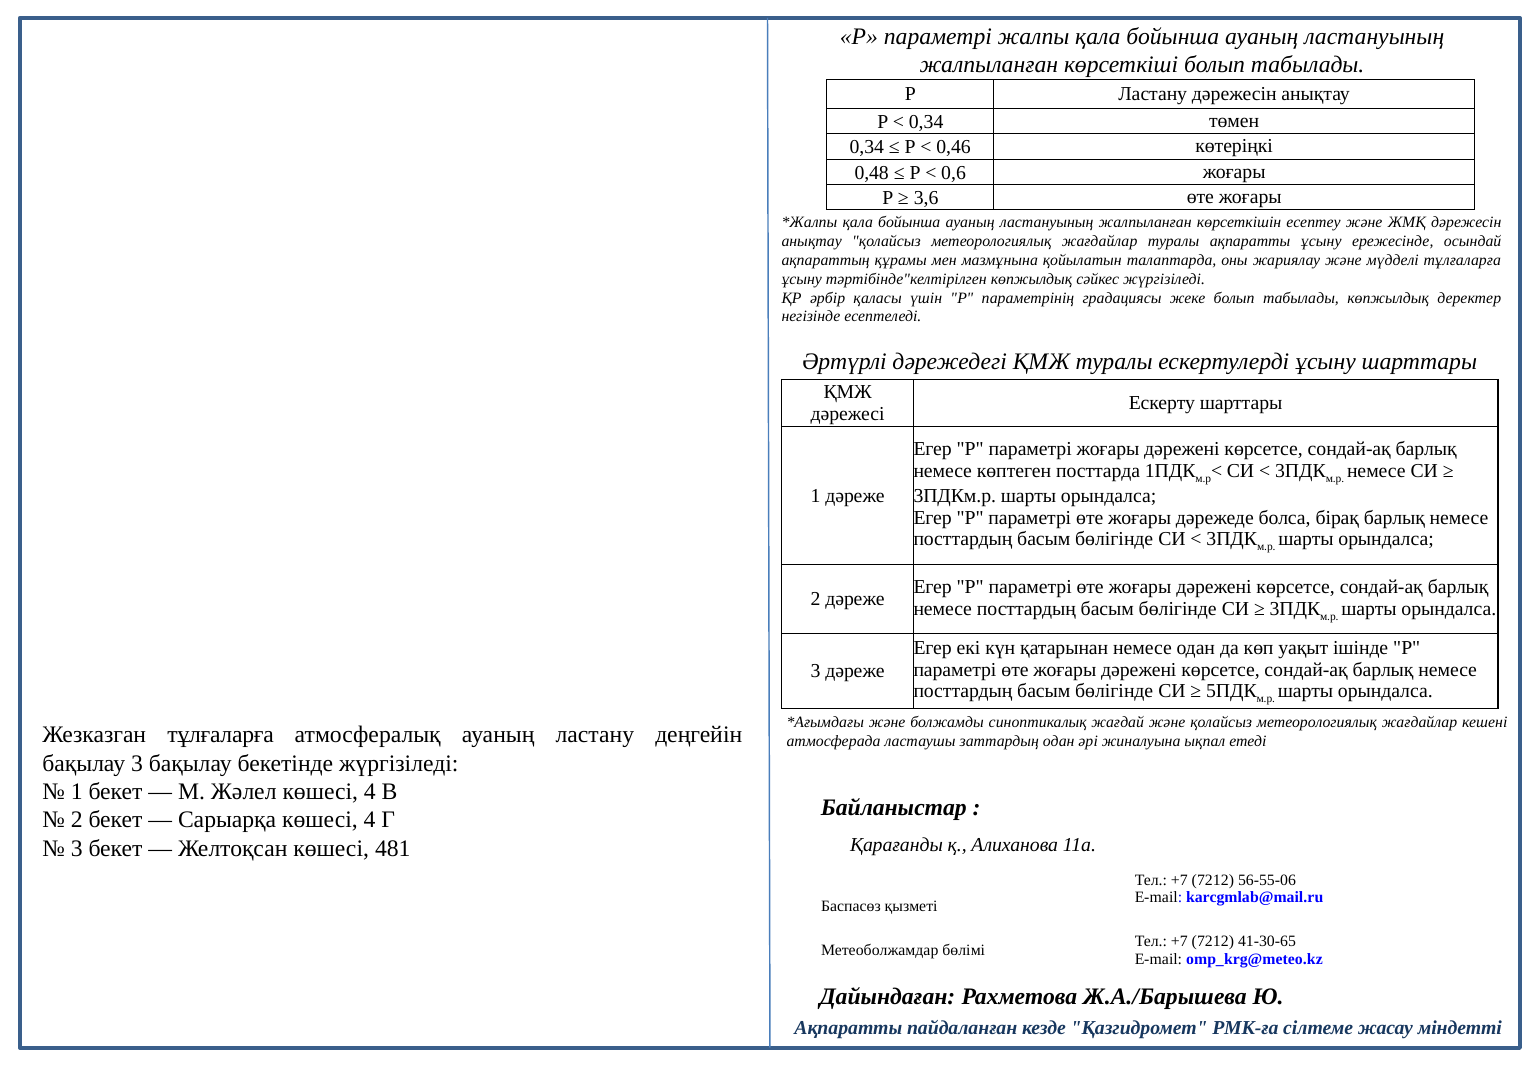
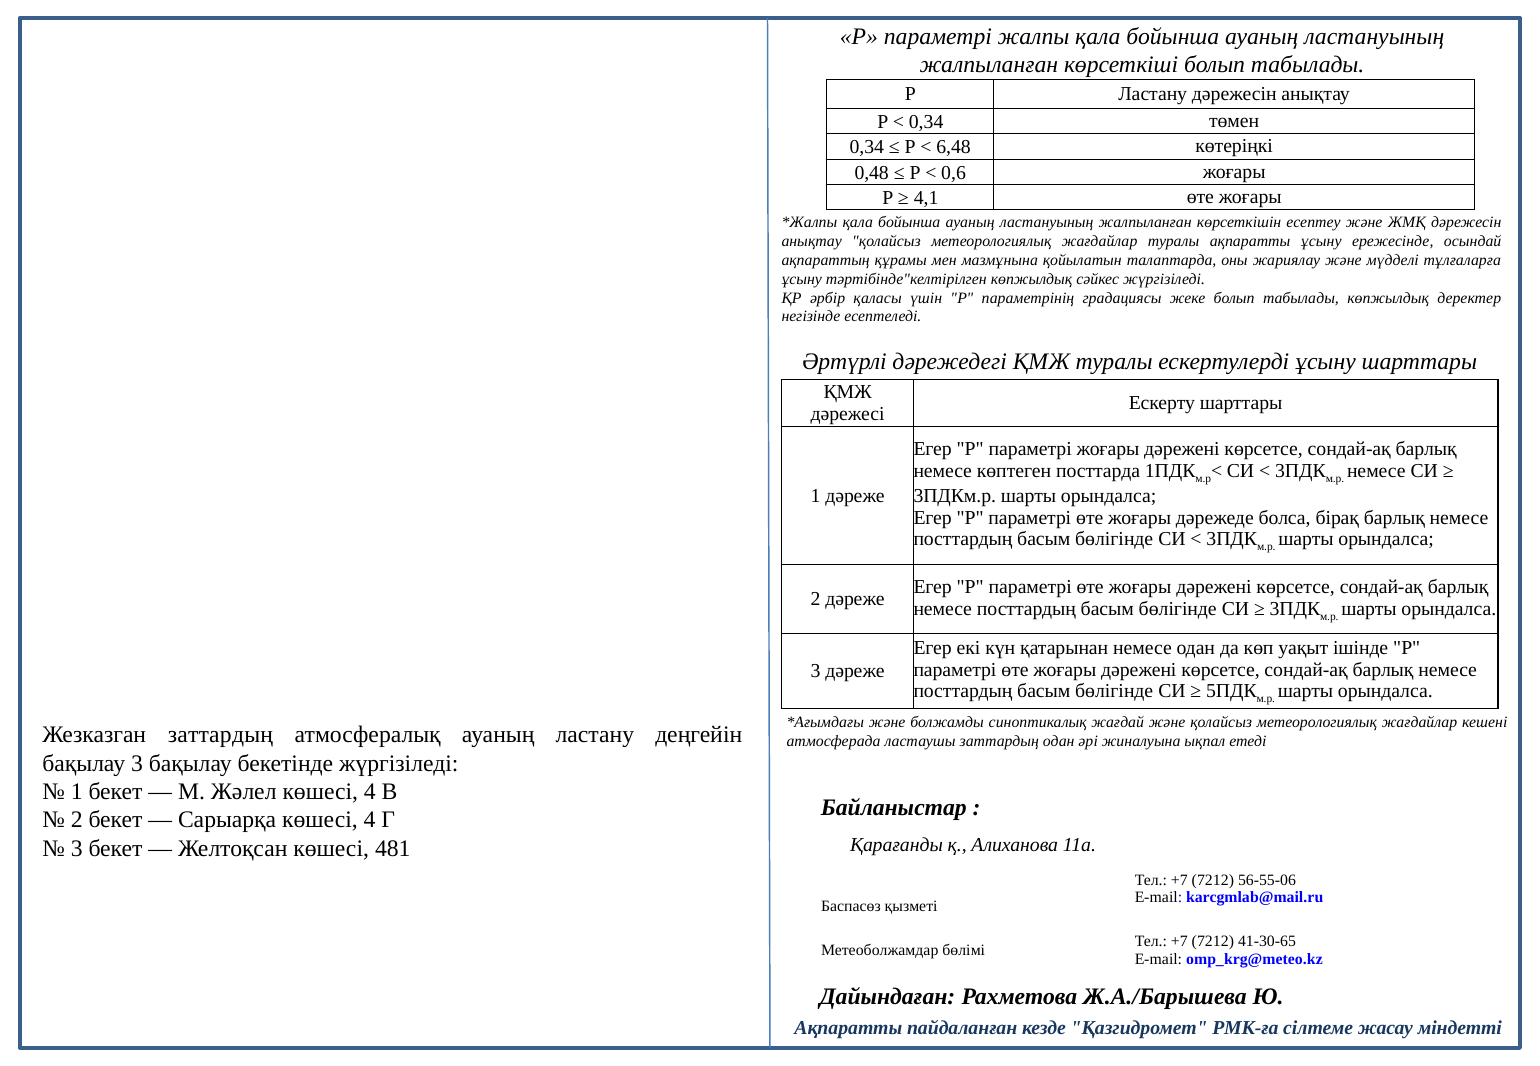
0,46: 0,46 -> 6,48 (954, 147)
3,6: 3,6 -> 4,1 (926, 198)
Жезказган тұлғаларға: тұлғаларға -> заттардың (220, 735)
